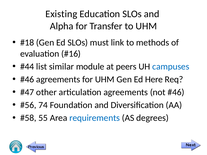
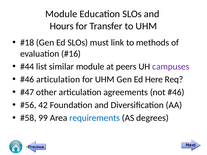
Existing: Existing -> Module (61, 14)
Alpha: Alpha -> Hours (62, 26)
campuses colour: blue -> purple (171, 67)
agreements: agreements -> articulation (58, 79)
74: 74 -> 42 (43, 105)
55: 55 -> 99 (43, 118)
